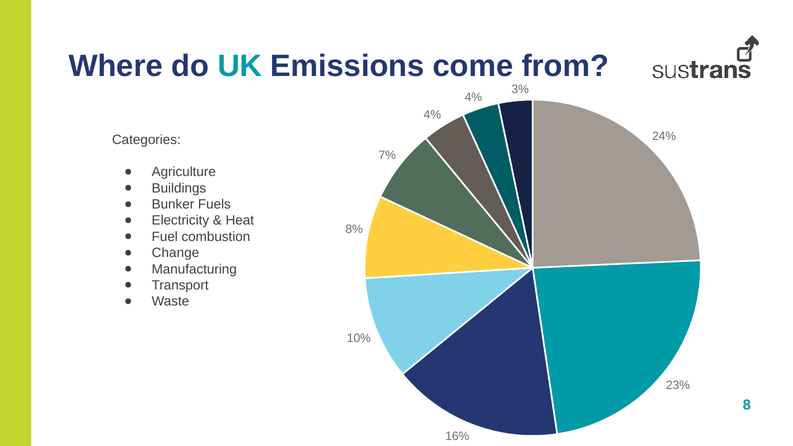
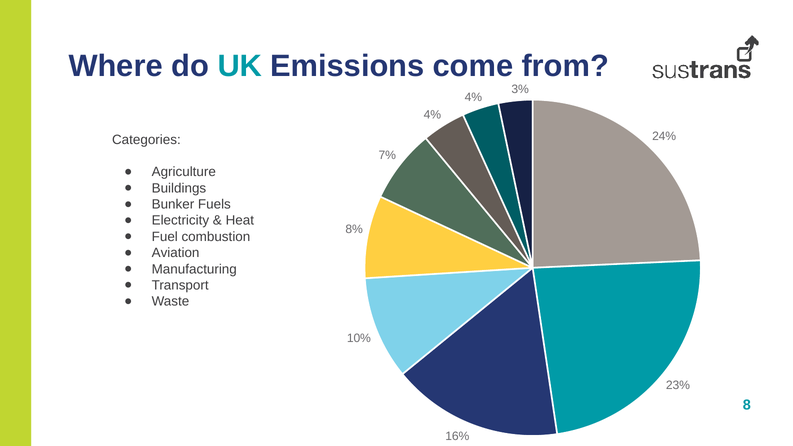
Change: Change -> Aviation (176, 253)
